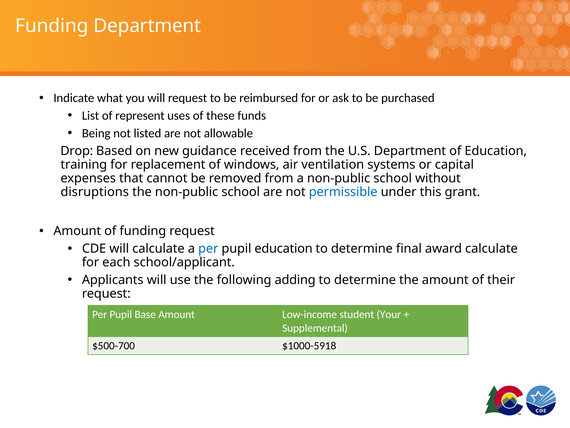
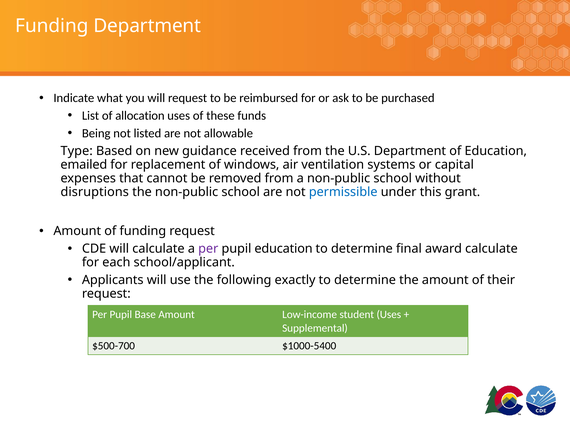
represent: represent -> allocation (140, 116)
Drop: Drop -> Type (77, 151)
training: training -> emailed (84, 164)
per colour: blue -> purple (208, 248)
adding: adding -> exactly (295, 280)
student Your: Your -> Uses (389, 314)
$1000-5918: $1000-5918 -> $1000-5400 (309, 345)
